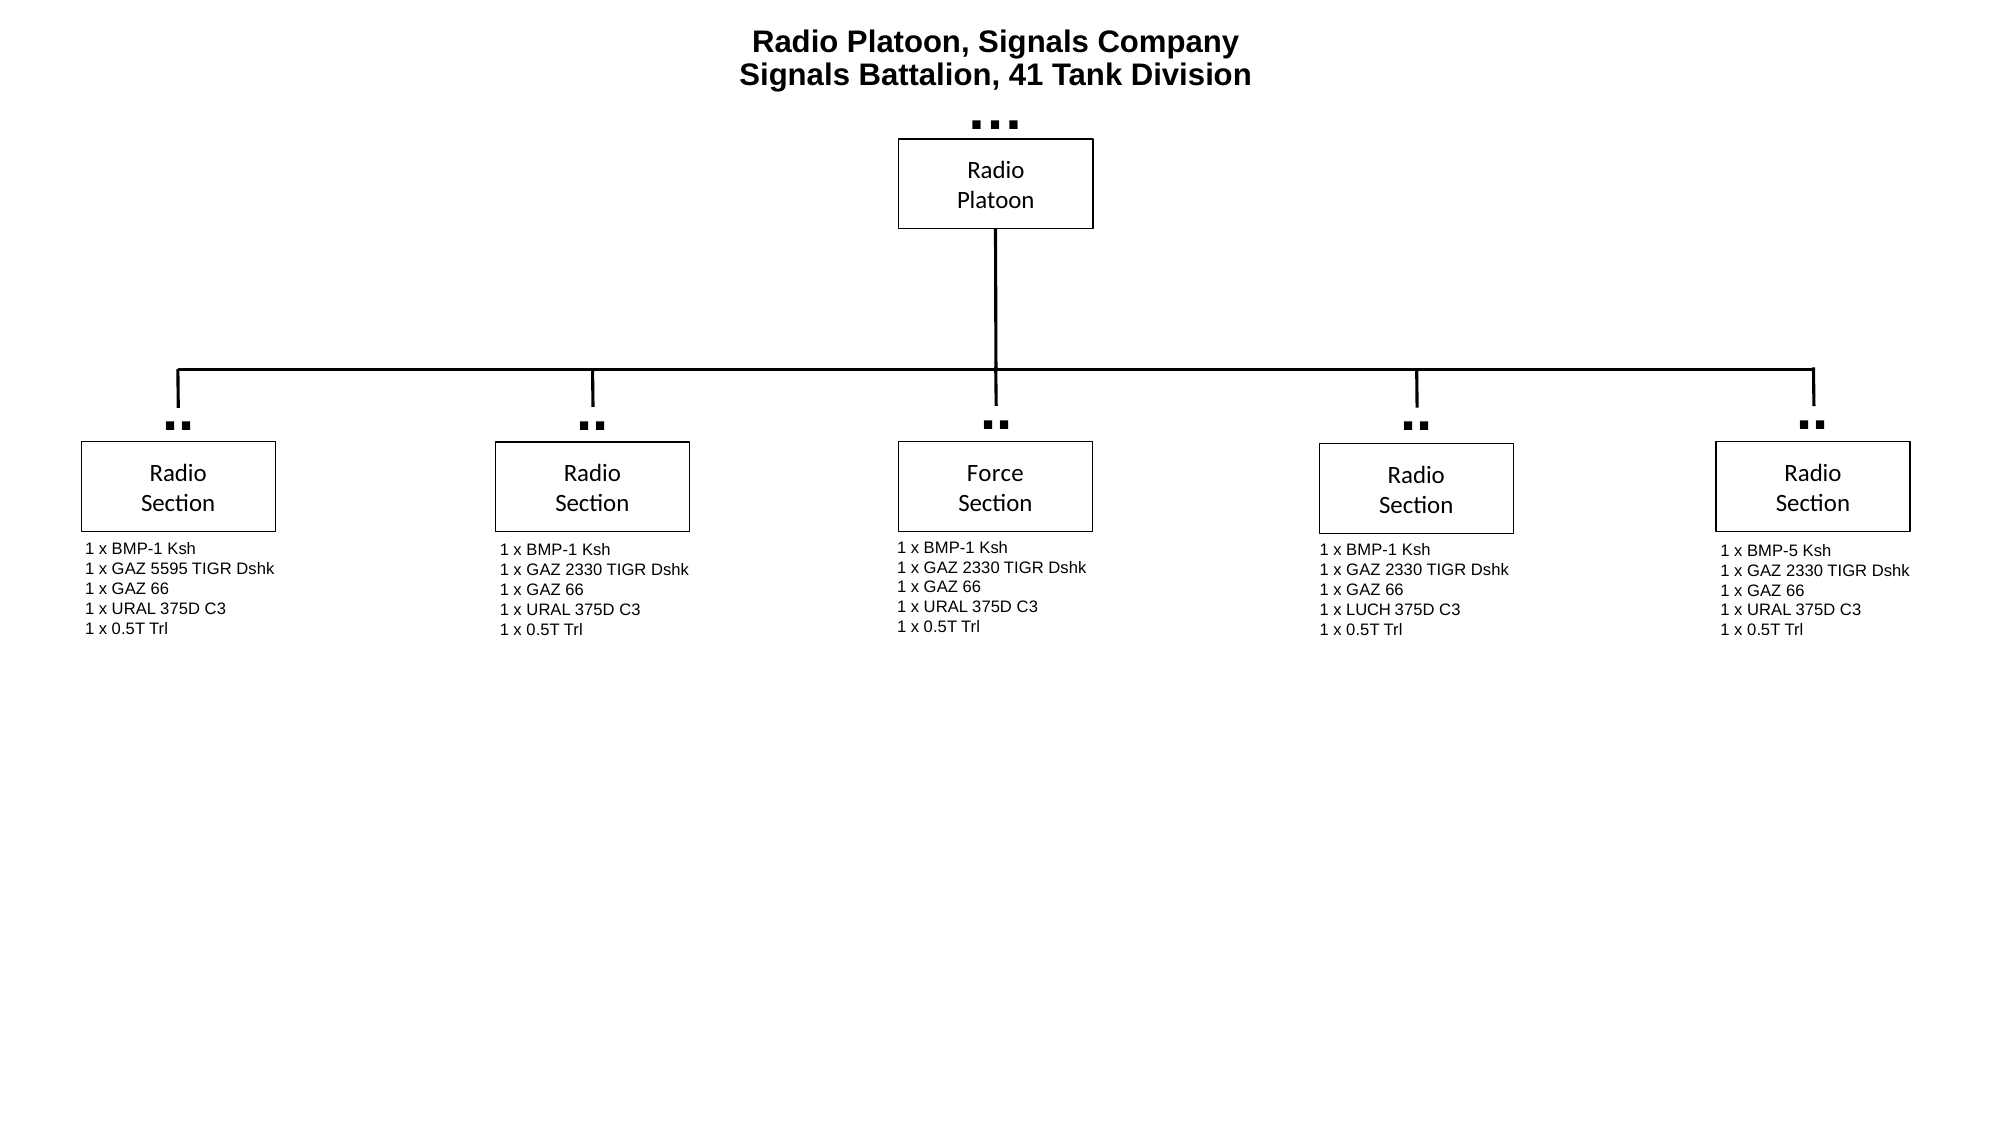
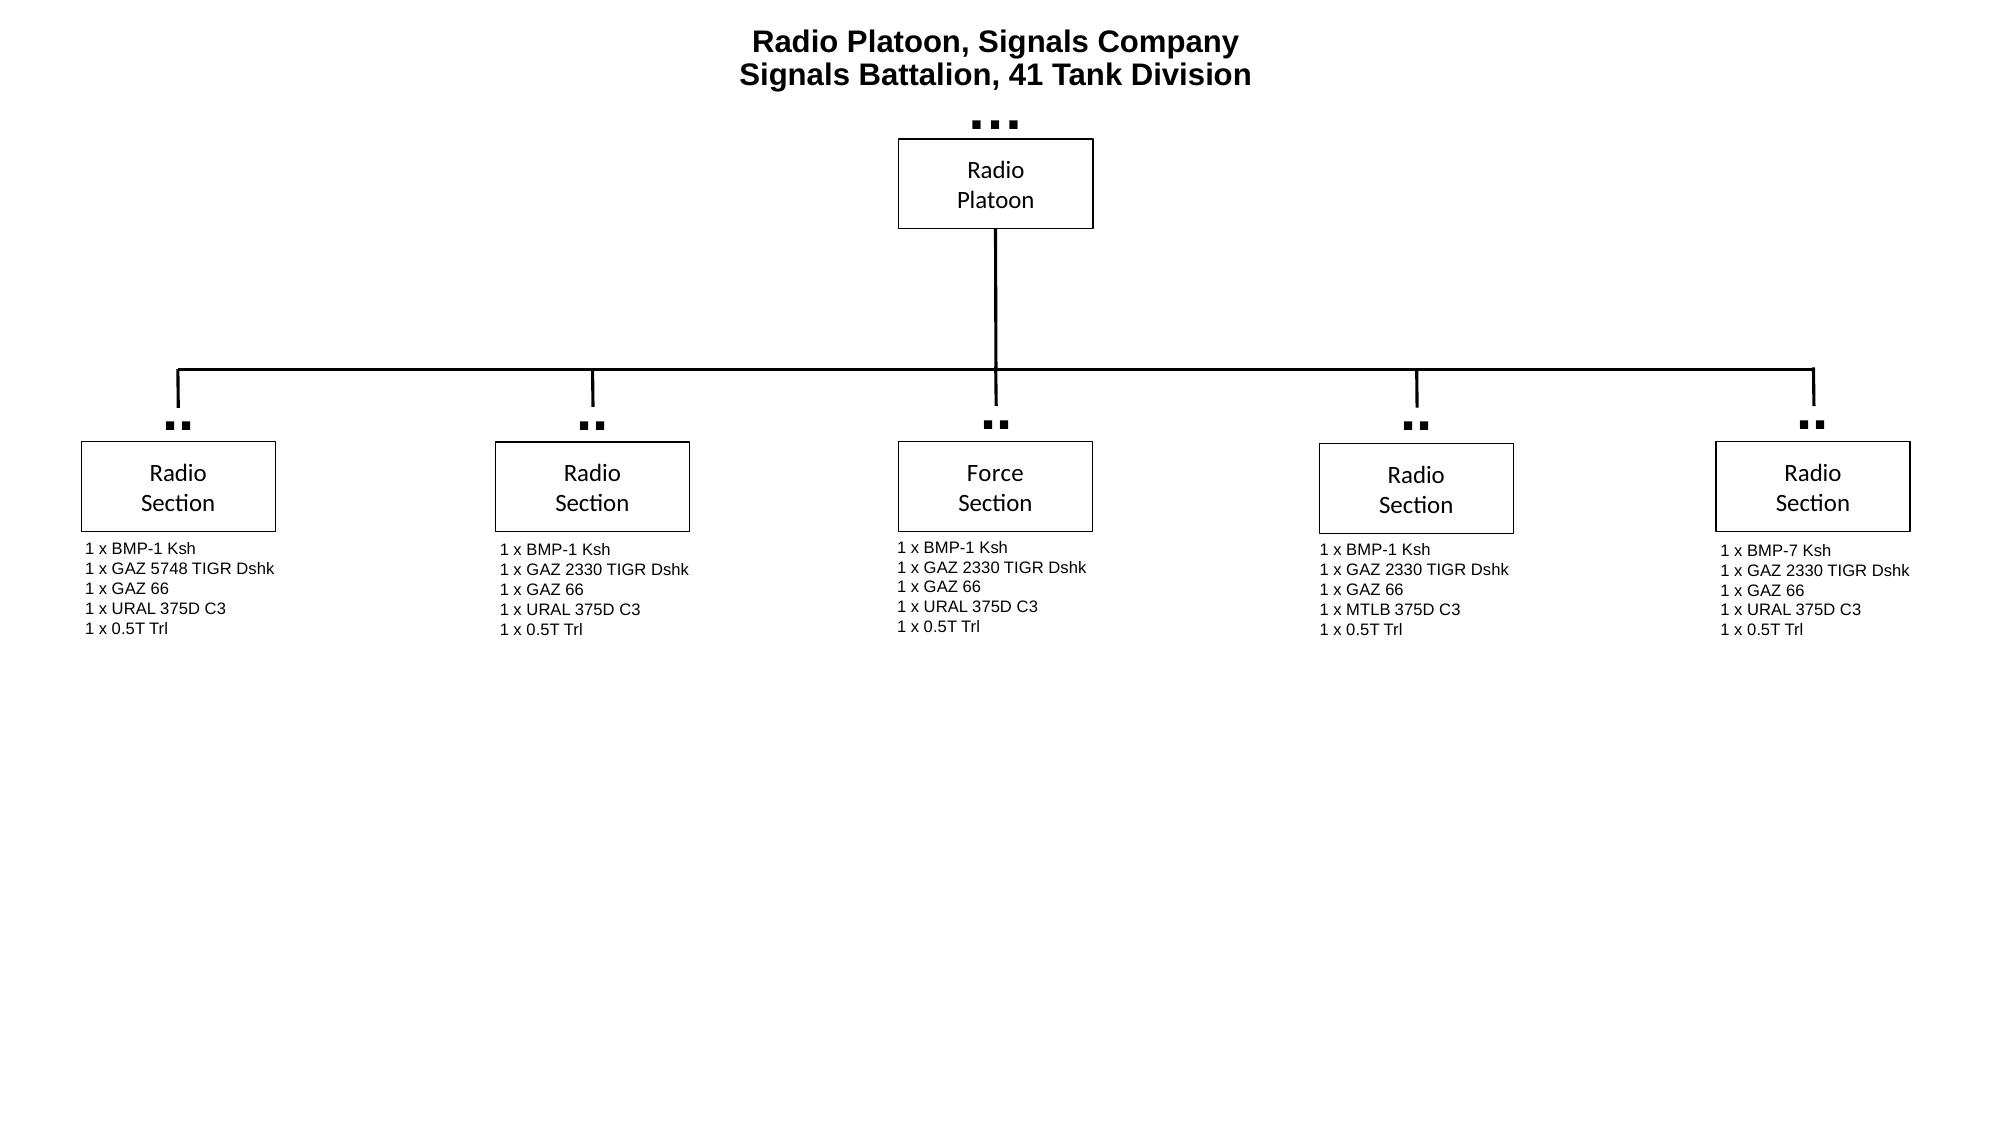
BMP-5: BMP-5 -> BMP-7 (1773, 551)
5595: 5595 -> 5748 (169, 569)
LUCH: LUCH -> MTLB (1368, 610)
